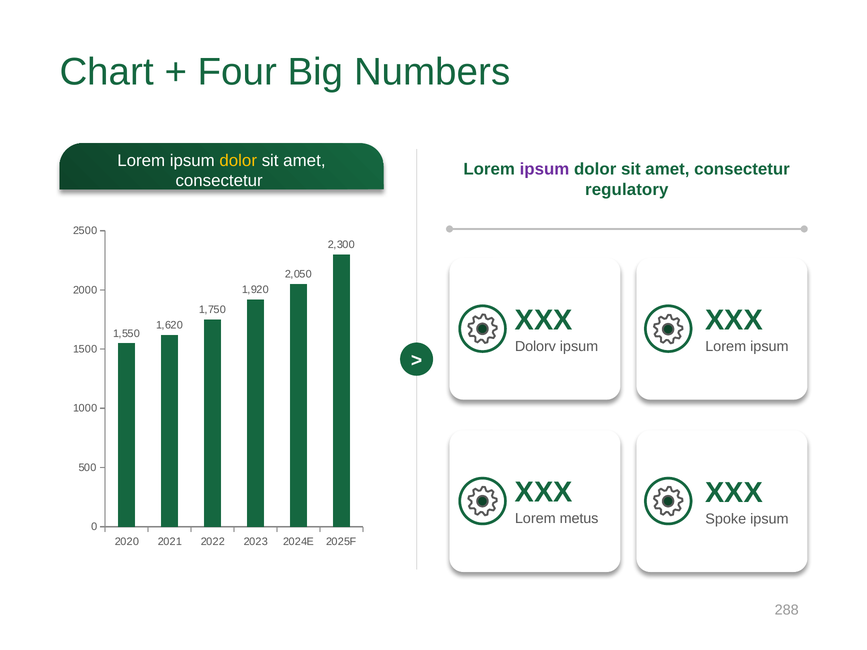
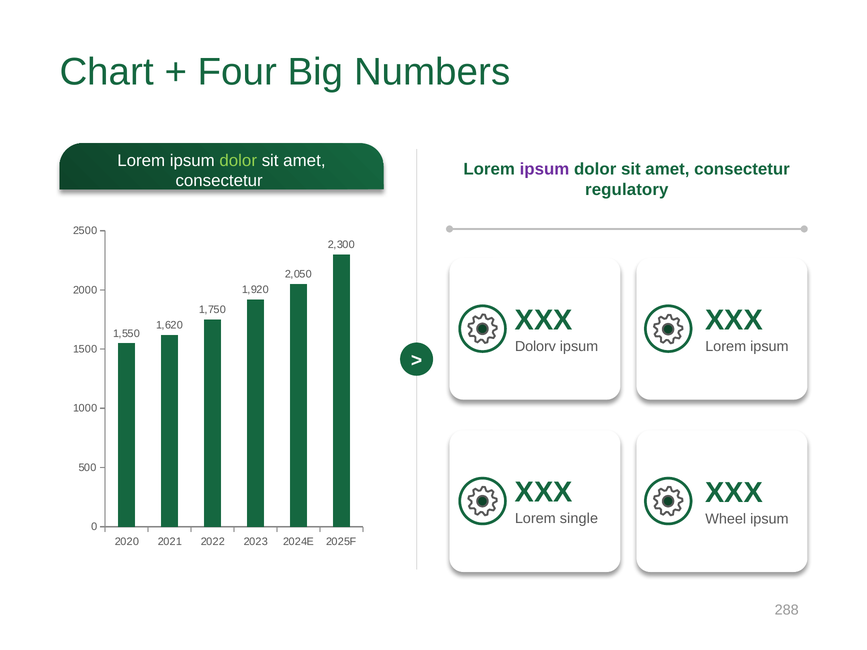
dolor colour: yellow -> light green (238, 161)
metus: metus -> single (579, 519)
Spoke: Spoke -> Wheel (726, 519)
